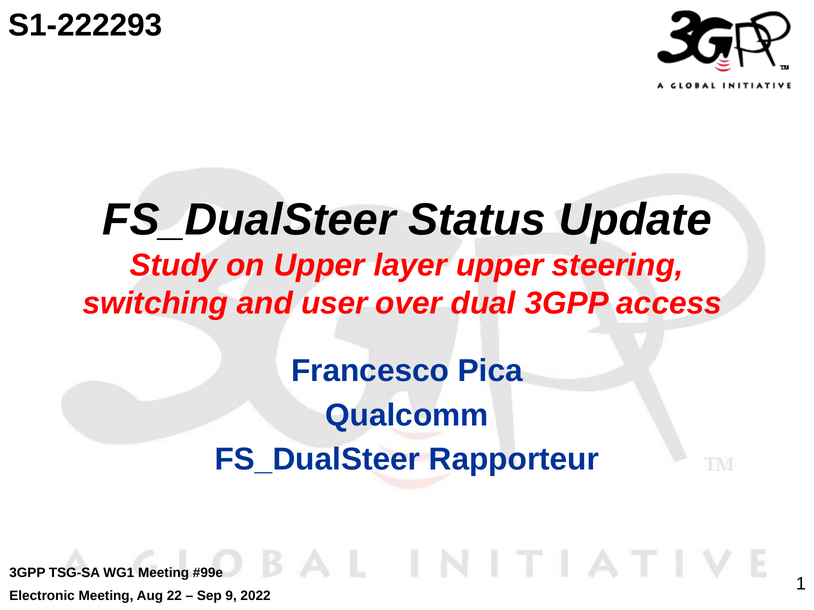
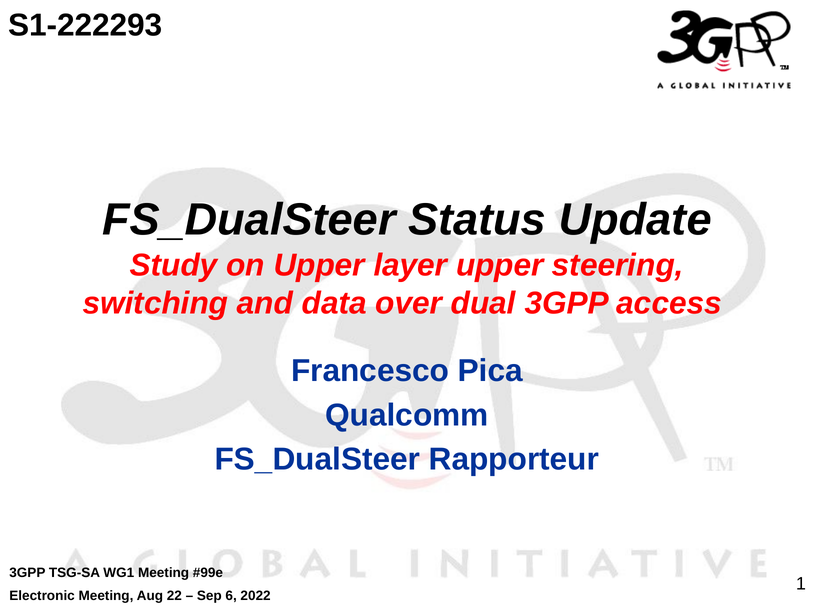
user: user -> data (334, 303)
9: 9 -> 6 (231, 596)
